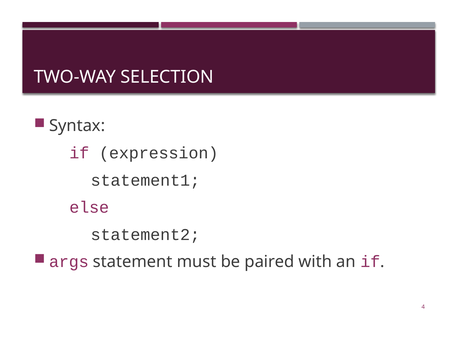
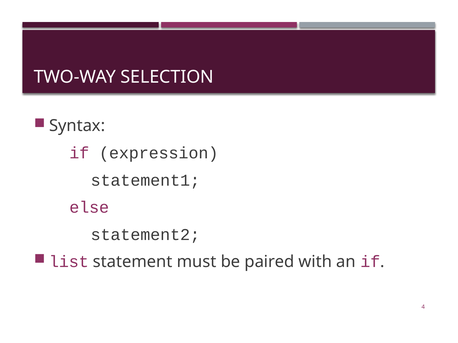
args: args -> list (69, 262)
